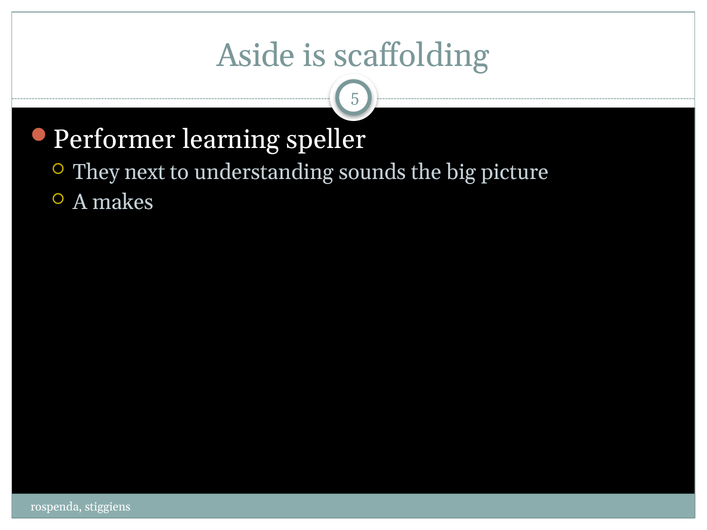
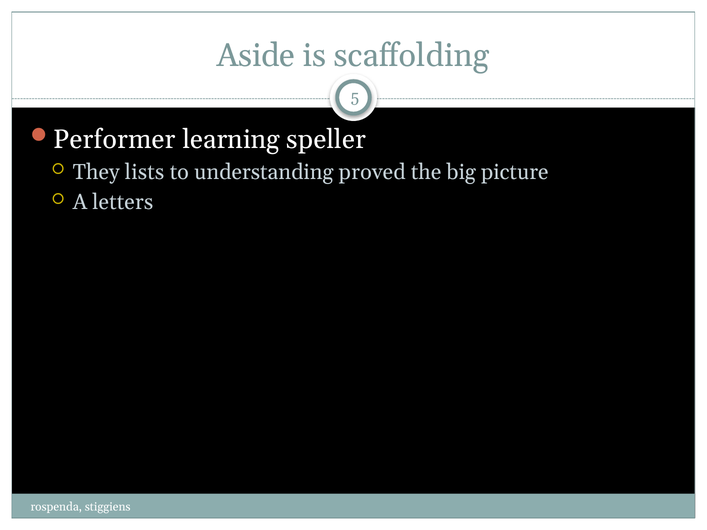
next: next -> lists (145, 172)
sounds: sounds -> proved (372, 172)
makes: makes -> letters (123, 202)
